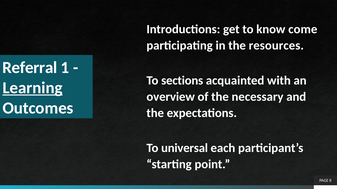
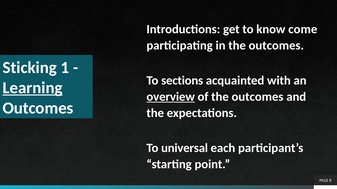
in the resources: resources -> outcomes (276, 46)
Referral: Referral -> Sticking (30, 68)
overview underline: none -> present (171, 97)
of the necessary: necessary -> outcomes (258, 97)
